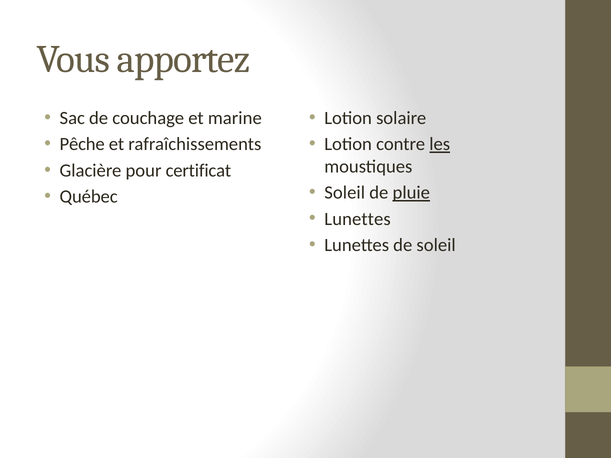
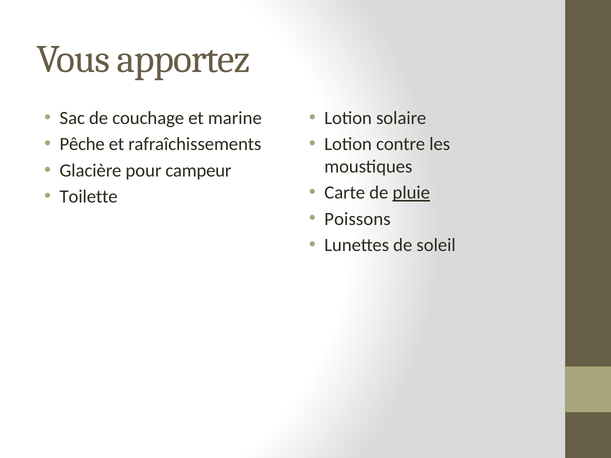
les underline: present -> none (440, 144)
certificat: certificat -> campeur (198, 170)
Soleil: Soleil -> Carte (345, 193)
Québec: Québec -> Toilette (89, 197)
Lunettes: Lunettes -> Poissons (357, 219)
